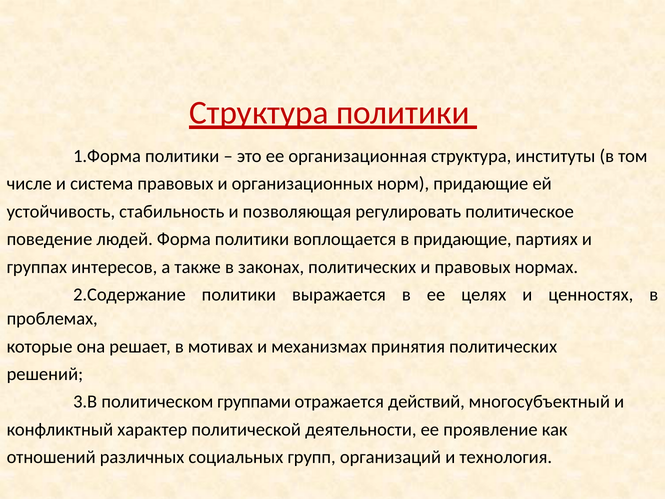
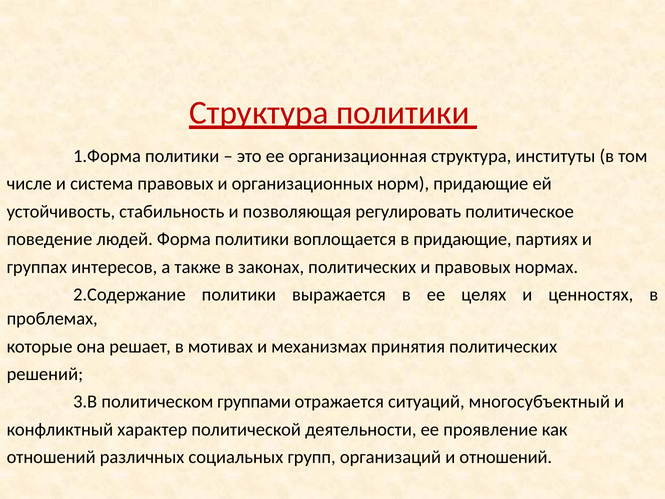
действий: действий -> ситуаций (426, 402)
и технология: технология -> отношений (506, 457)
